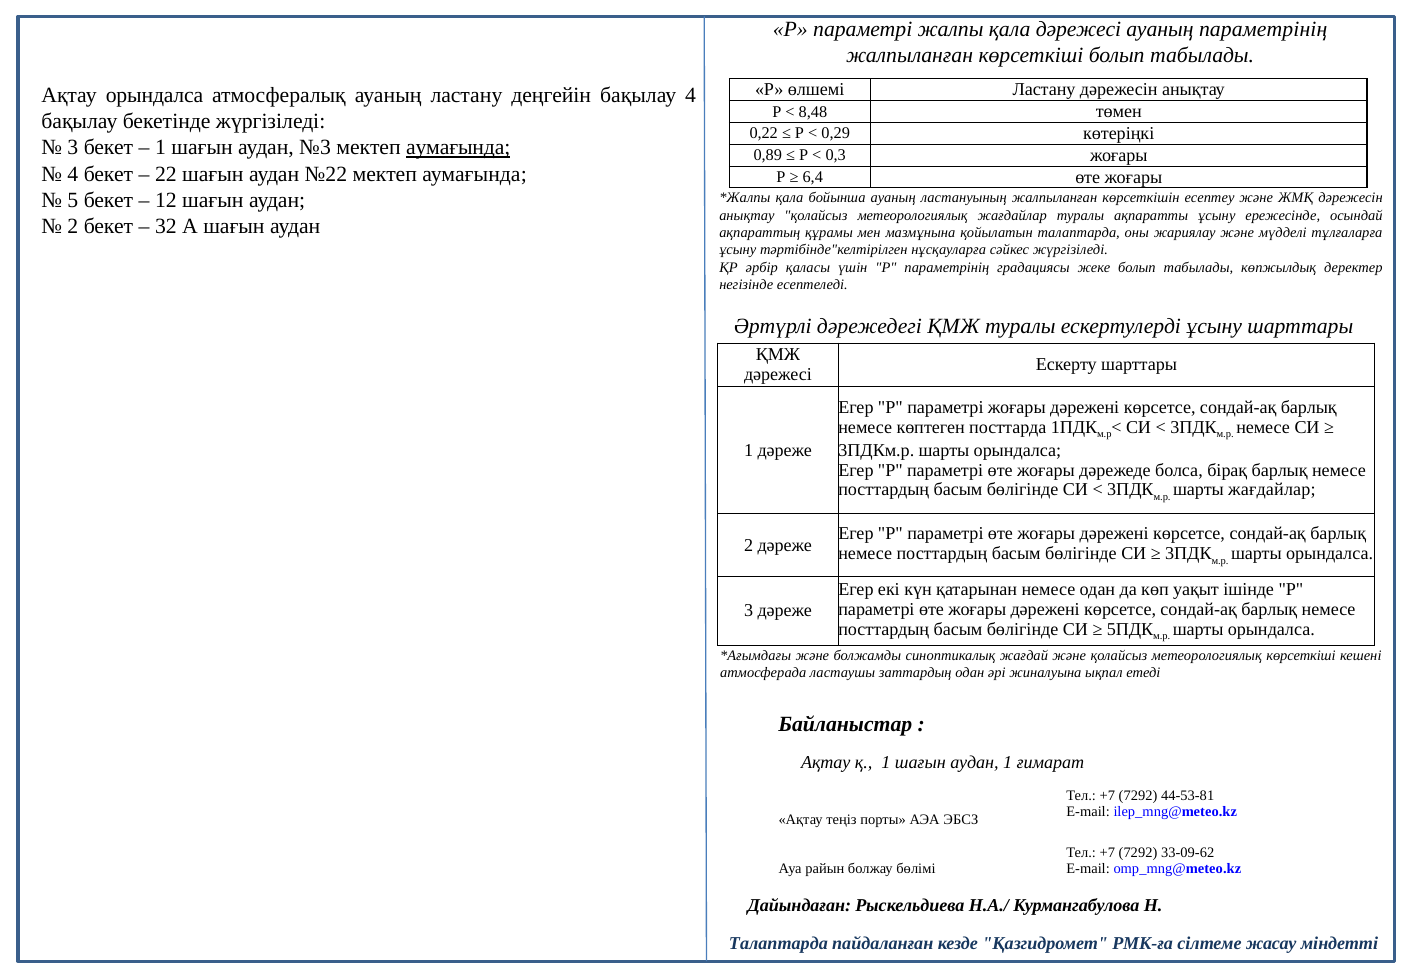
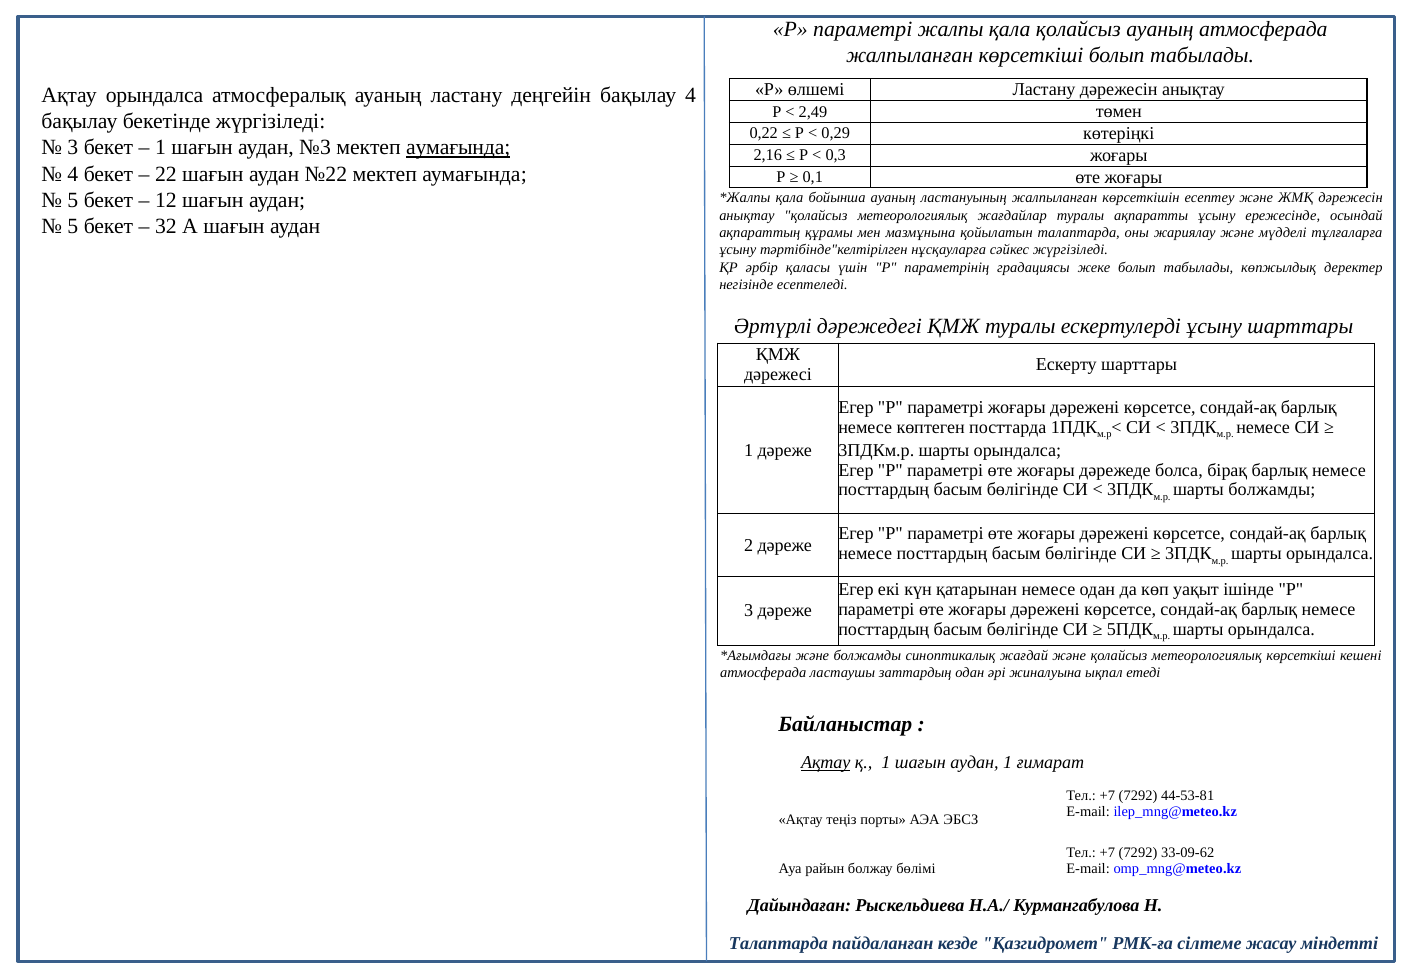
қала дәрежесі: дәрежесі -> қолайсыз (1078, 30)
ауаның параметрінің: параметрінің -> атмосферада (1263, 30)
8,48: 8,48 -> 2,49 (813, 112)
0,89: 0,89 -> 2,16 (768, 155)
6,4: 6,4 -> 0,1 (813, 177)
2: 2 -> 5 (73, 226)
шарты жағдайлар: жағдайлар -> болжамды (1272, 490)
Ақтау underline: none -> present (826, 763)
